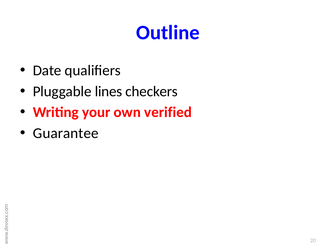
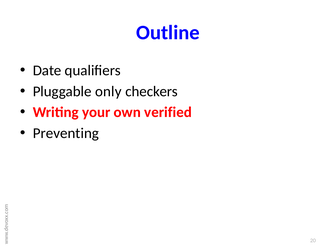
lines: lines -> only (108, 91)
Guarantee: Guarantee -> Preventing (66, 133)
